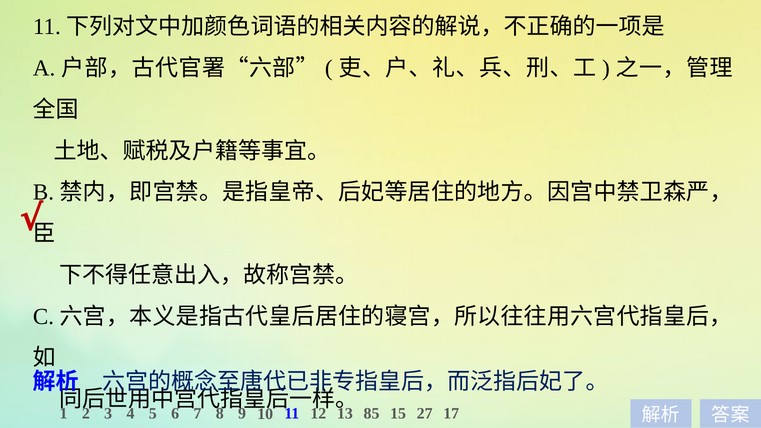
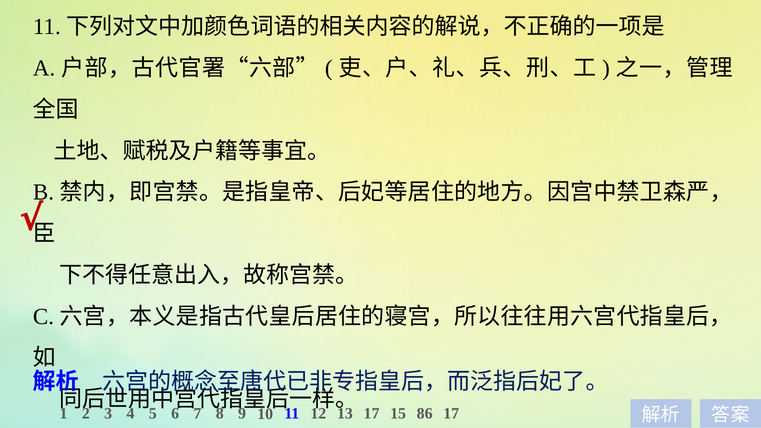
85: 85 -> 17 (372, 414)
27: 27 -> 86 (425, 414)
